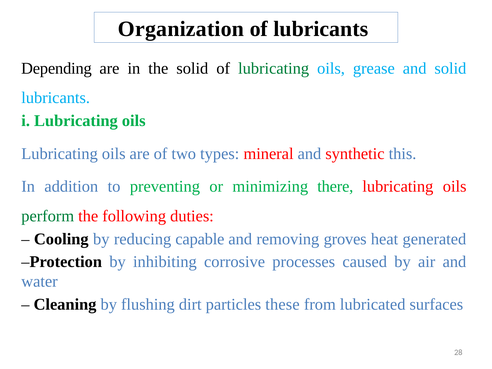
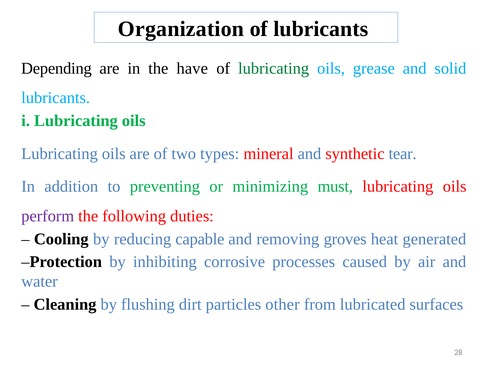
the solid: solid -> have (192, 68)
this: this -> tear (403, 154)
there: there -> must (335, 186)
perform colour: green -> purple (48, 216)
these: these -> other (282, 305)
